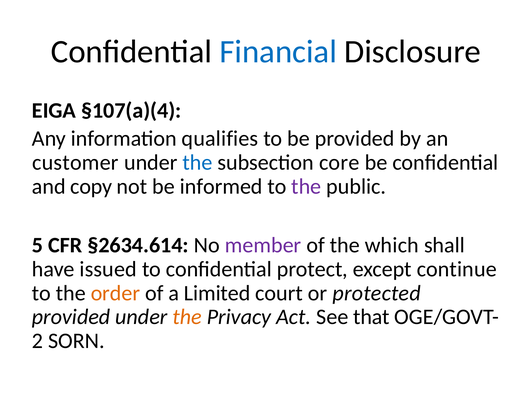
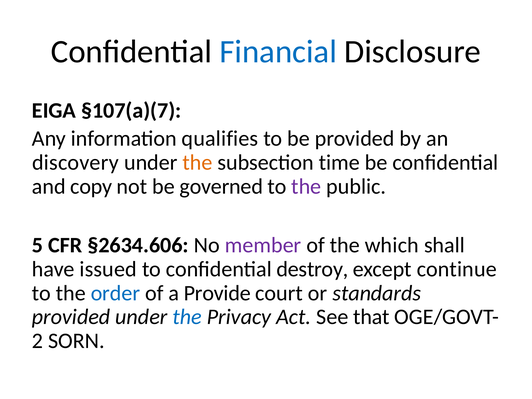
§107(a)(4: §107(a)(4 -> §107(a)(7 (131, 111)
customer: customer -> discovery (75, 163)
the colour: blue -> orange (198, 163)
core: core -> time (339, 163)
informed: informed -> governed (221, 186)
§2634.614: §2634.614 -> §2634.606 (138, 245)
protect: protect -> destroy (312, 269)
order colour: orange -> blue (115, 293)
Limited: Limited -> Provide (217, 293)
protected: protected -> standards (377, 293)
the colour: orange -> blue (187, 317)
